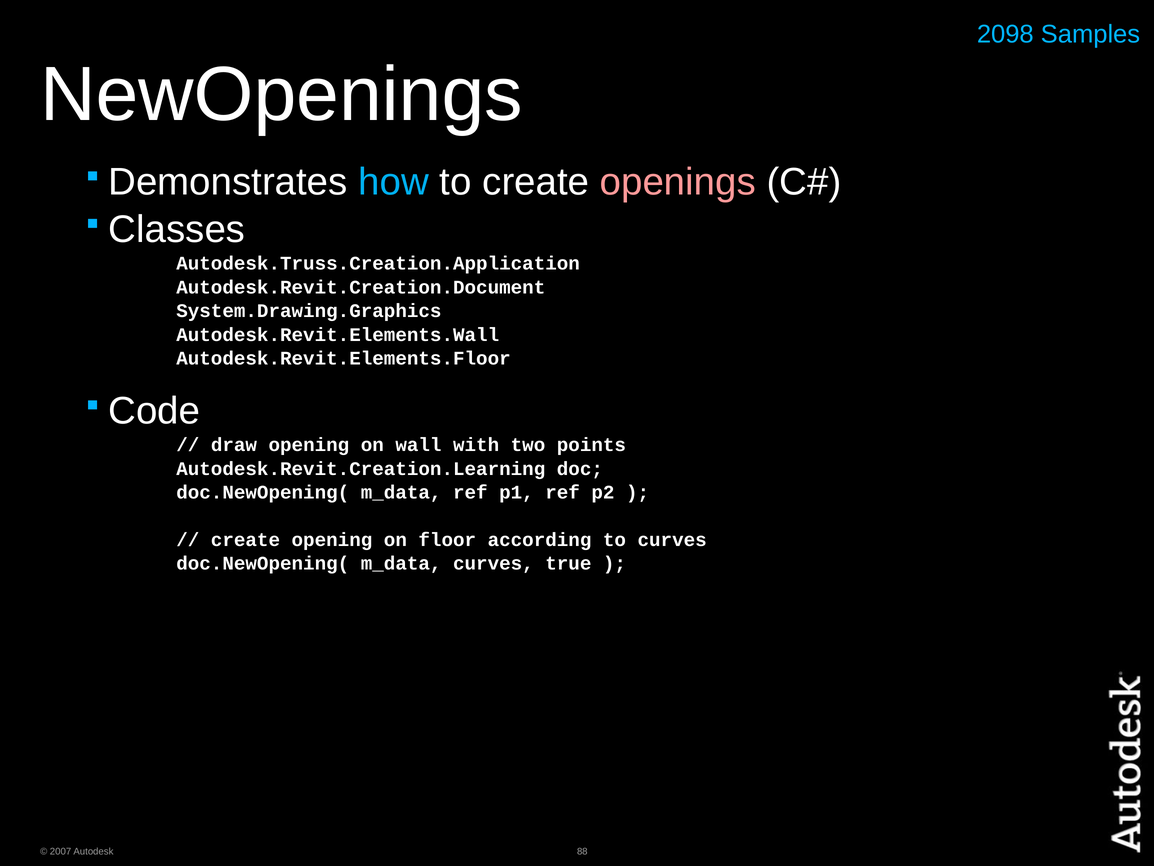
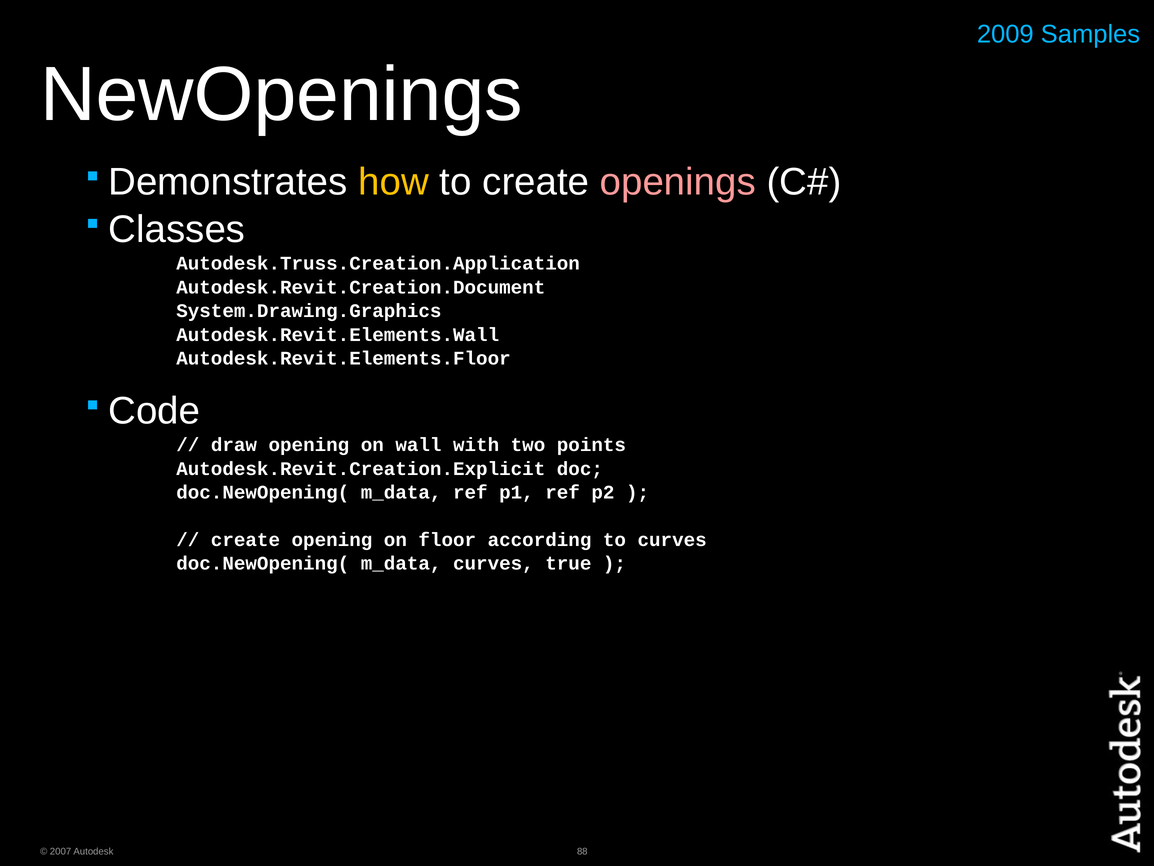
2098: 2098 -> 2009 (1005, 34)
how colour: light blue -> yellow (394, 182)
Autodesk.Revit.Creation.Learning: Autodesk.Revit.Creation.Learning -> Autodesk.Revit.Creation.Explicit (361, 469)
